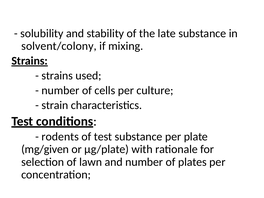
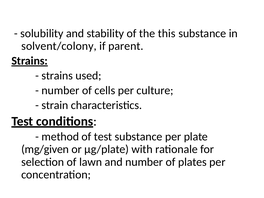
late: late -> this (167, 33)
mixing: mixing -> parent (126, 46)
rodents: rodents -> method (60, 137)
